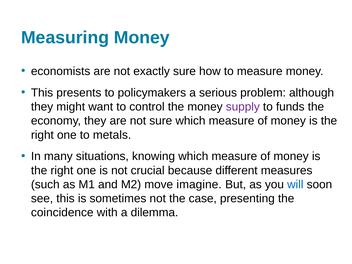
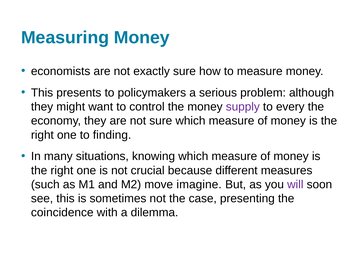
funds: funds -> every (290, 107)
metals: metals -> finding (112, 135)
will colour: blue -> purple (295, 184)
